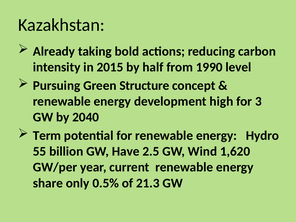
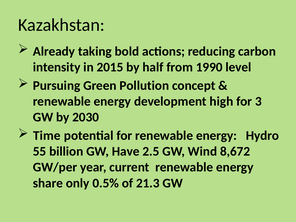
Structure: Structure -> Pollution (144, 86)
2040: 2040 -> 2030 (86, 117)
Term: Term -> Time (47, 136)
1,620: 1,620 -> 8,672 (235, 151)
